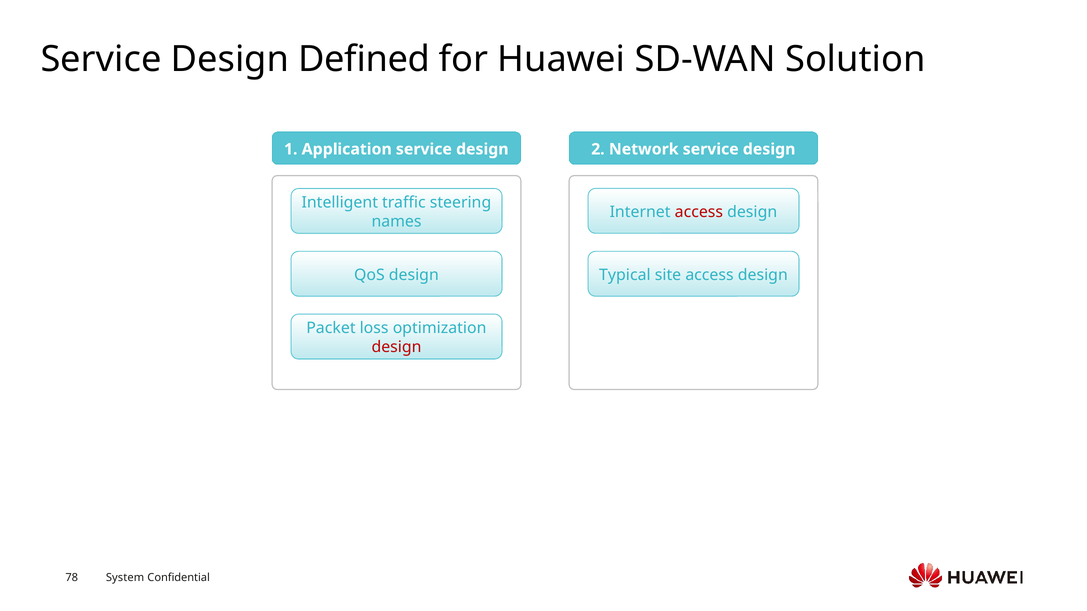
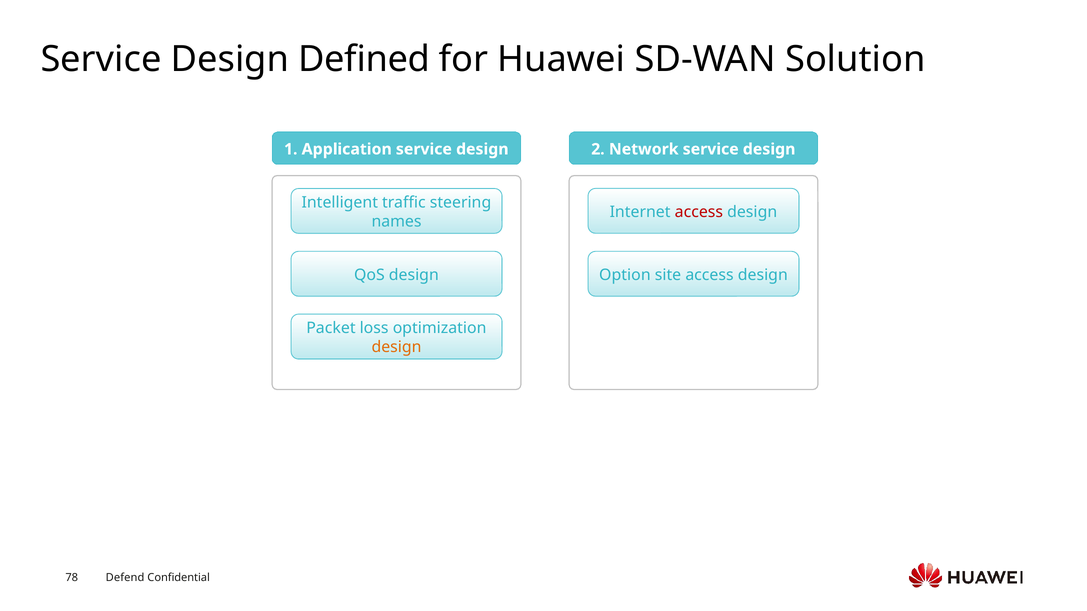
Typical: Typical -> Option (625, 275)
design colour: red -> orange (396, 347)
System: System -> Defend (125, 578)
